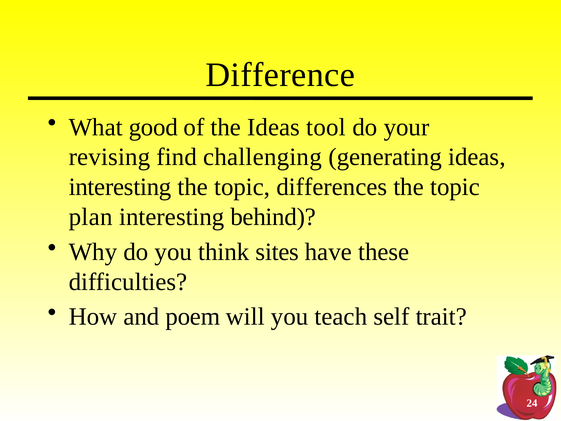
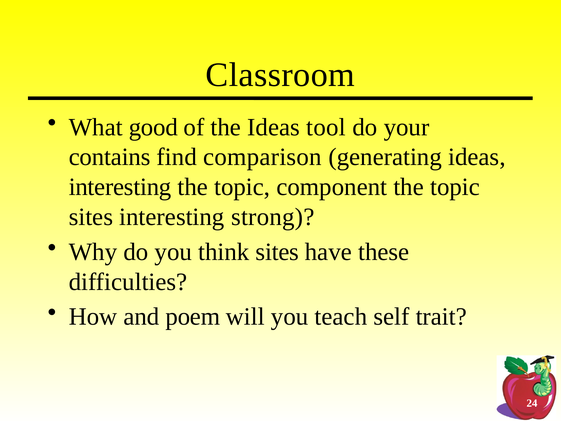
Difference: Difference -> Classroom (280, 75)
revising: revising -> contains (110, 157)
challenging: challenging -> comparison (262, 157)
differences: differences -> component (332, 187)
plan: plan -> sites (91, 217)
behind: behind -> strong (273, 217)
